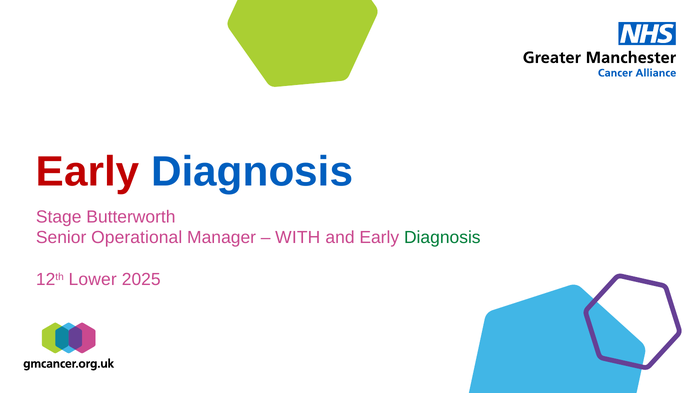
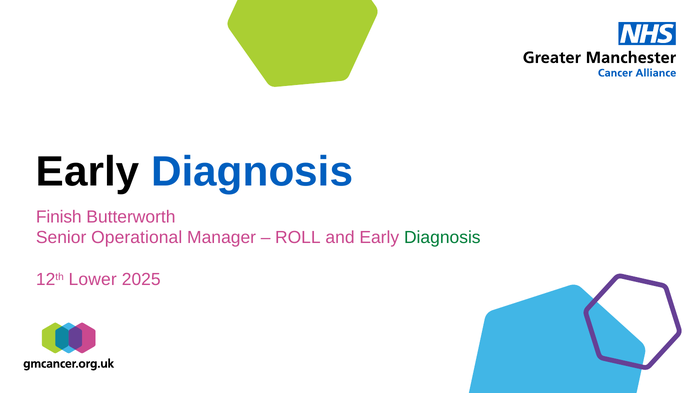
Early colour: red -> black (88, 172)
Stage: Stage -> Finish (59, 217)
WITH: WITH -> ROLL (298, 237)
